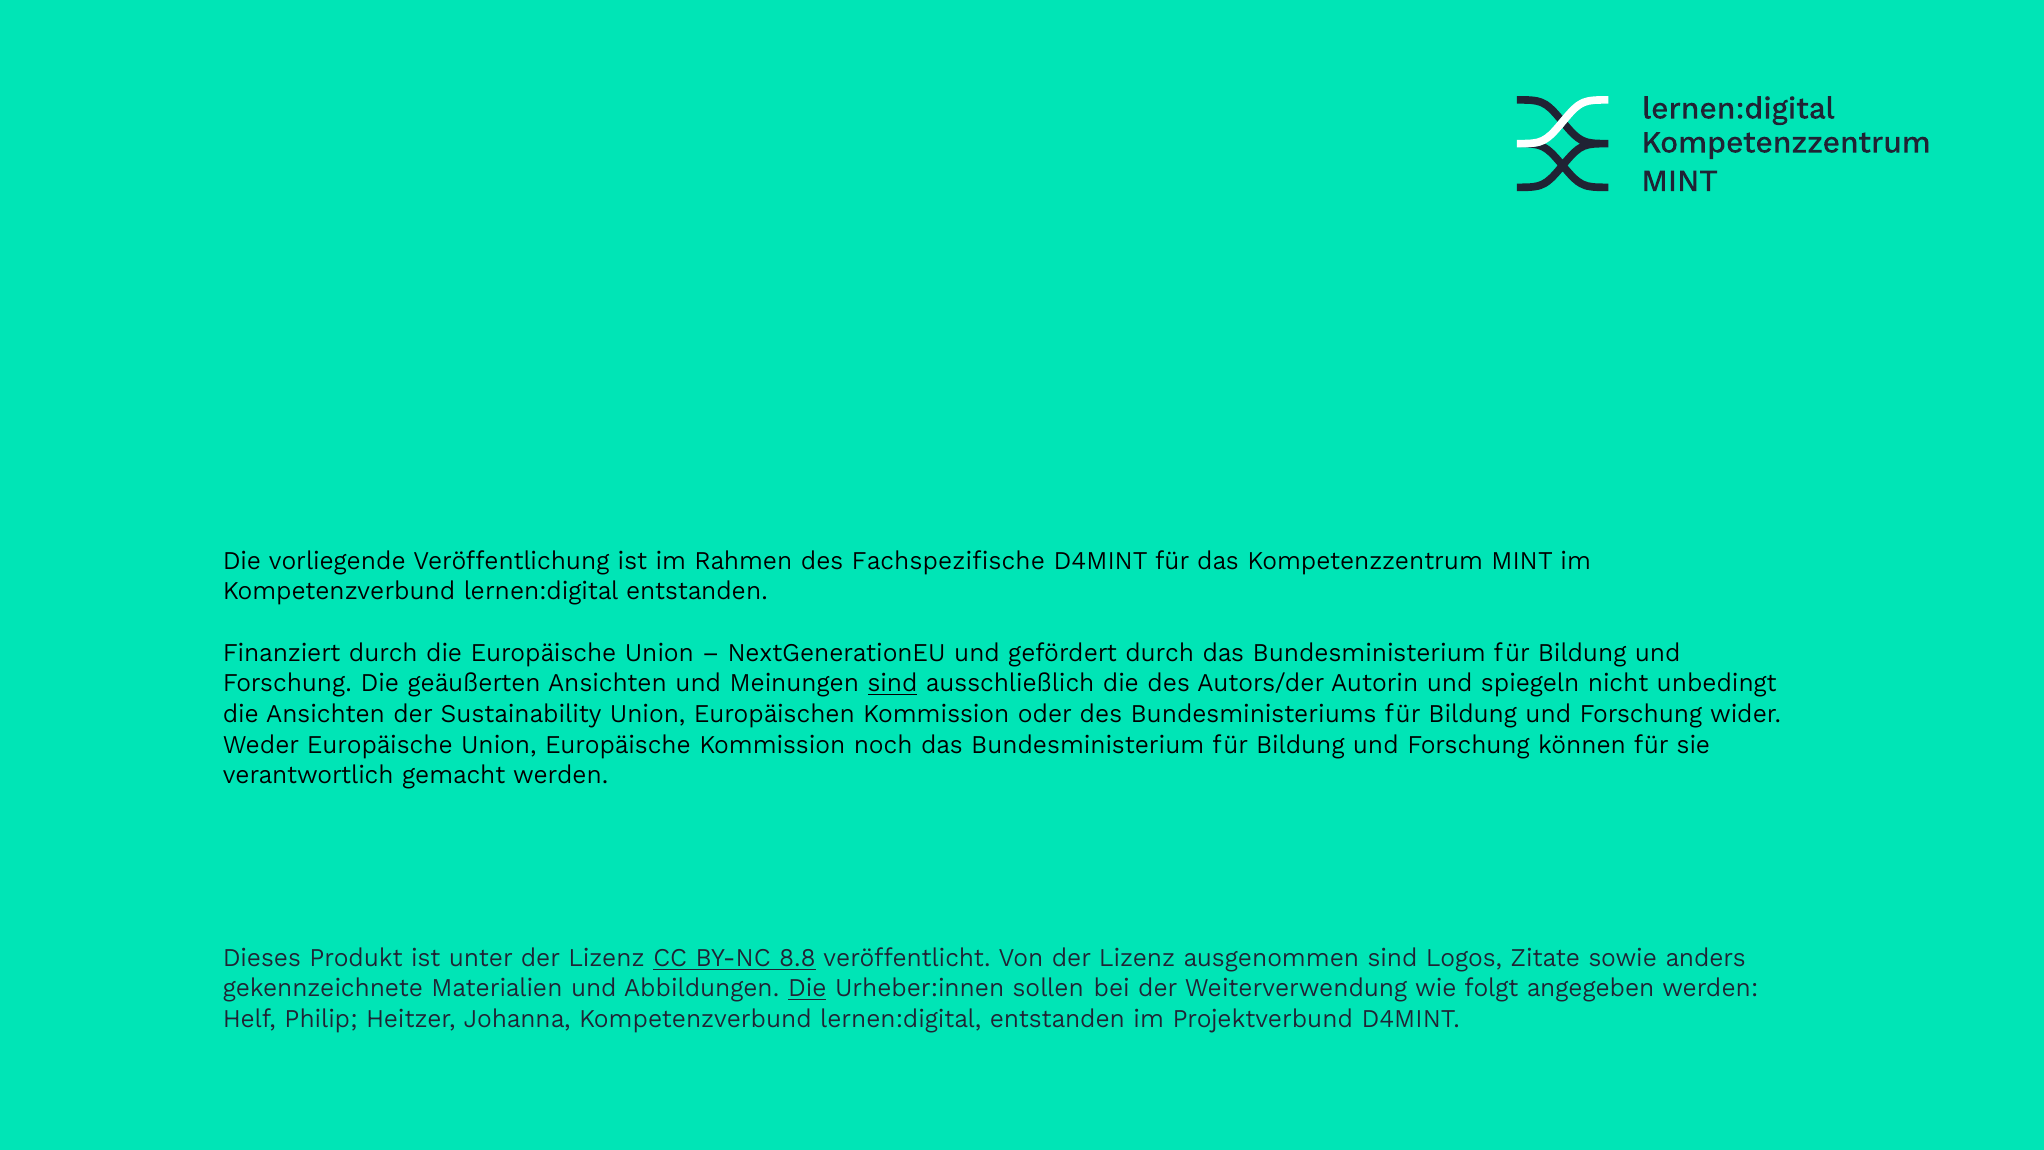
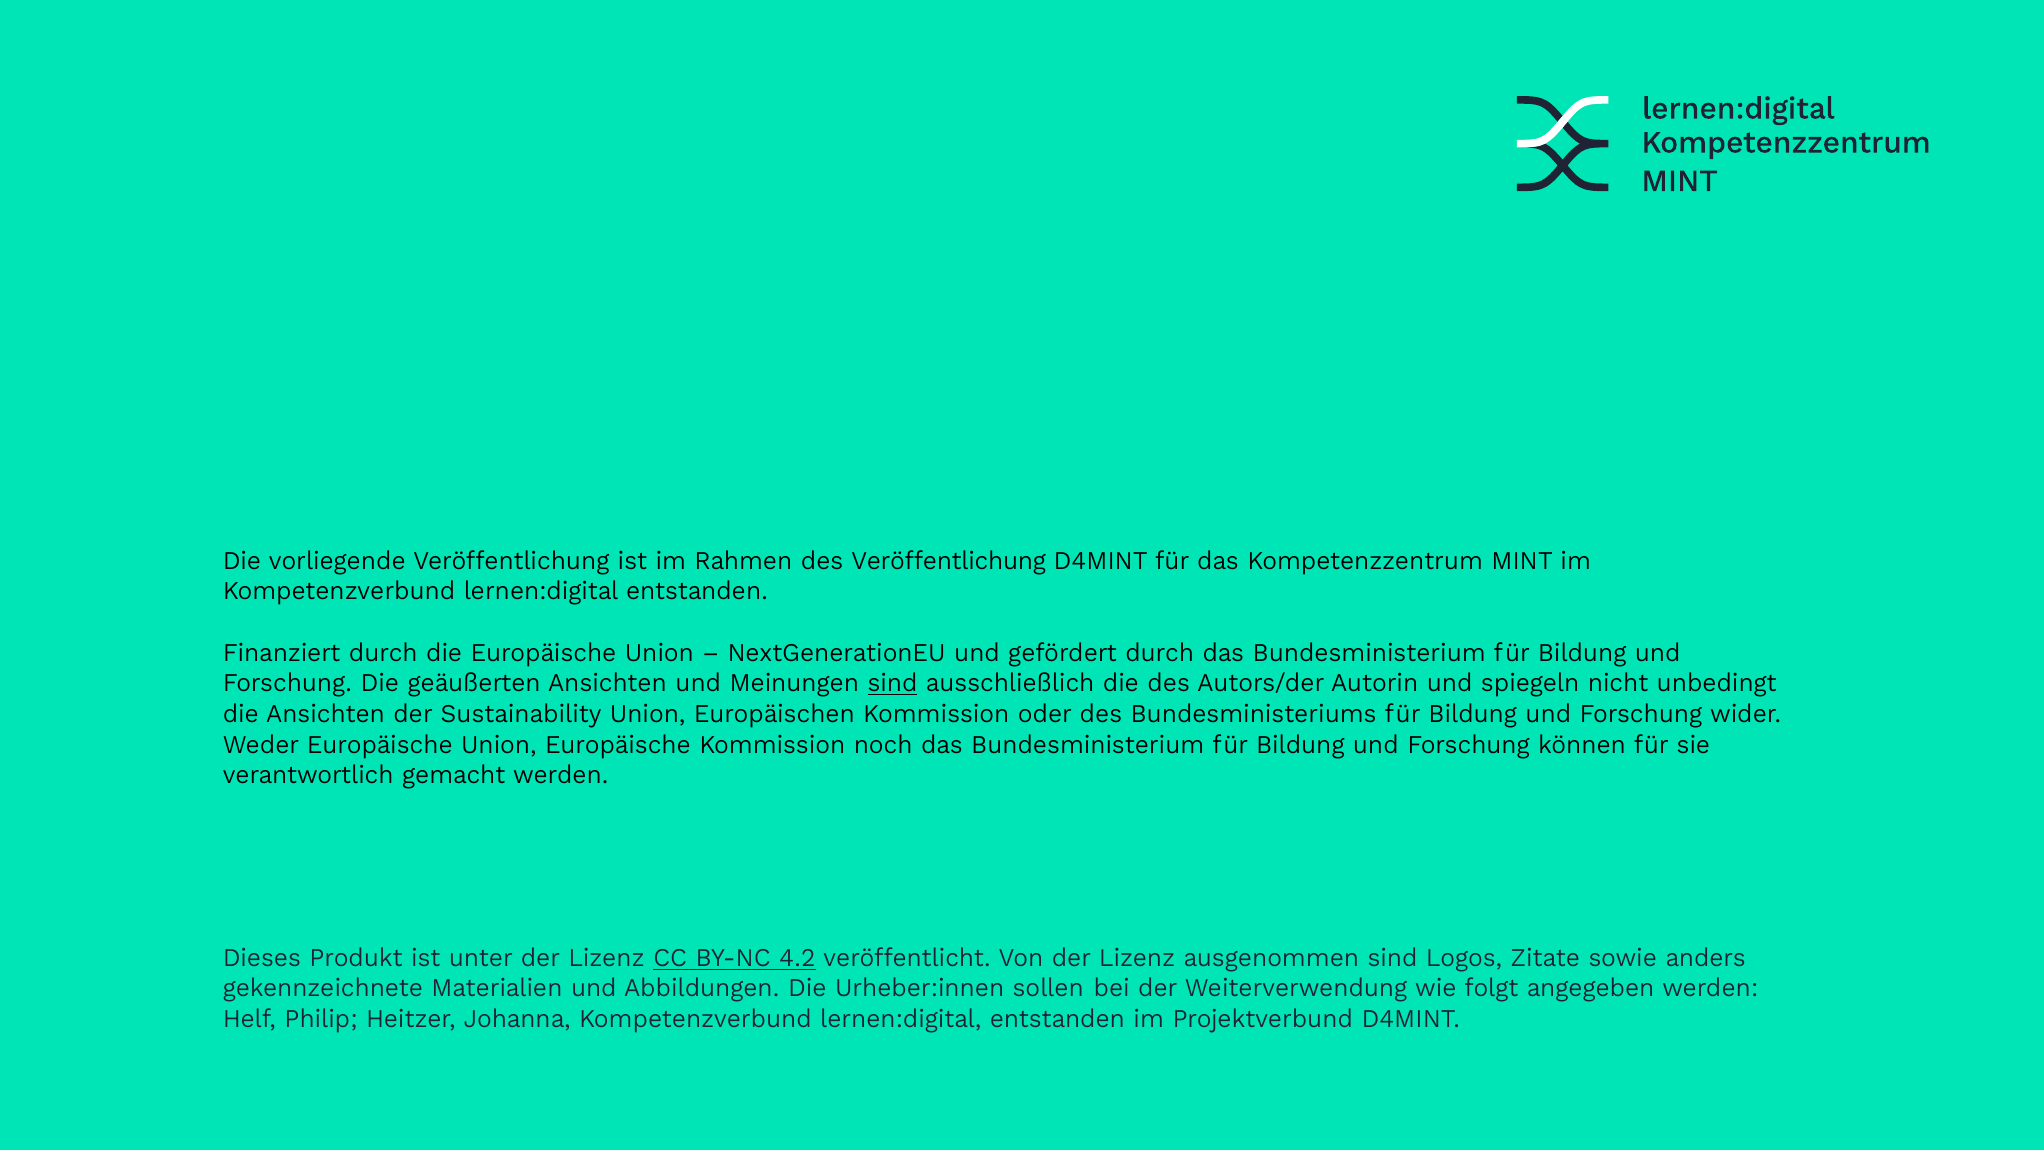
des Fachspezifische: Fachspezifische -> Veröffentlichung (949, 561)
8.8: 8.8 -> 4.2 (797, 957)
Die underline: present -> none (807, 988)
